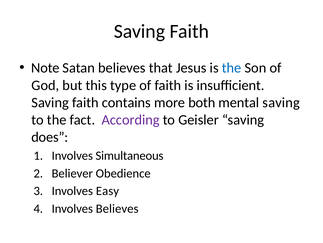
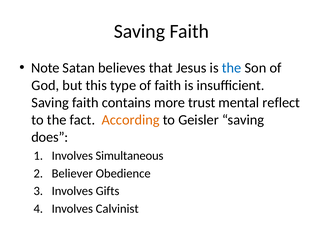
both: both -> trust (202, 102)
mental saving: saving -> reflect (281, 102)
According colour: purple -> orange (131, 120)
Easy: Easy -> Gifts (108, 190)
Involves Believes: Believes -> Calvinist (117, 208)
